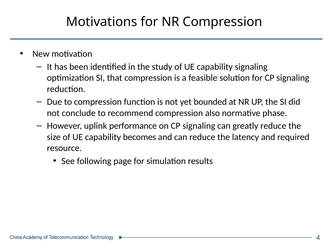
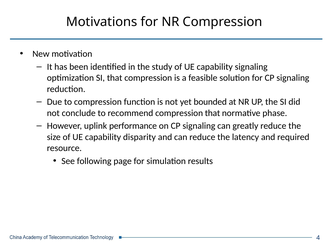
compression also: also -> that (213, 113)
becomes: becomes -> disparity (139, 137)
